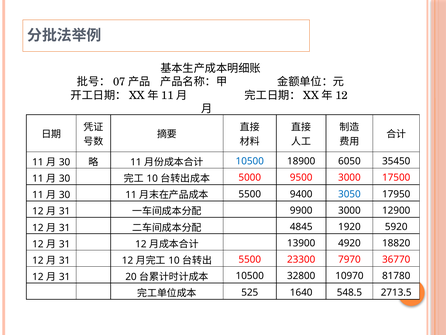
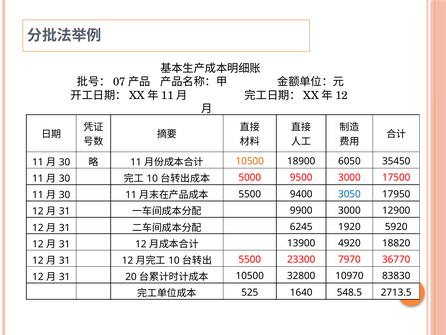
10500 colour: blue -> orange (250, 161)
4845: 4845 -> 6245 (301, 227)
81780: 81780 -> 83830 (396, 276)
